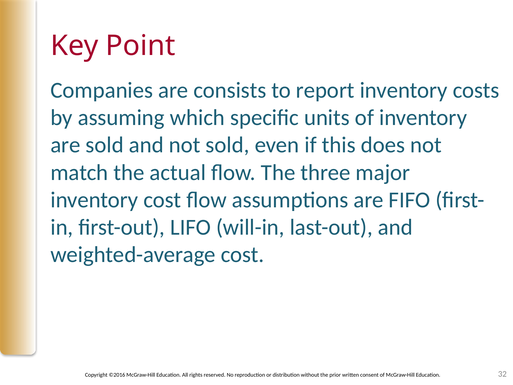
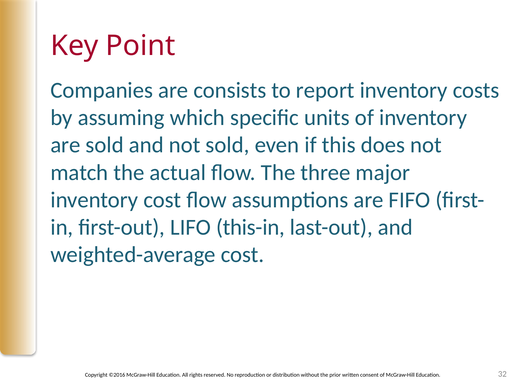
will-in: will-in -> this-in (250, 227)
